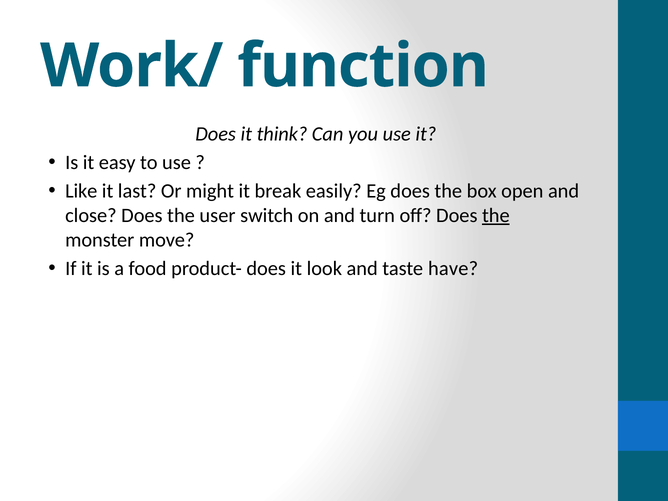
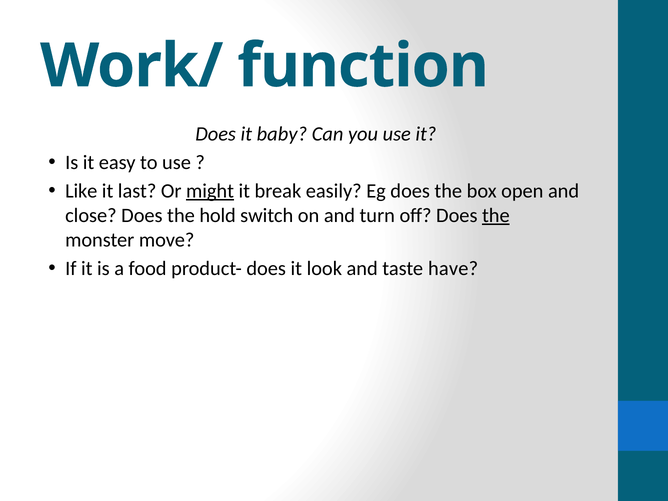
think: think -> baby (282, 134)
might underline: none -> present (210, 191)
user: user -> hold (218, 216)
